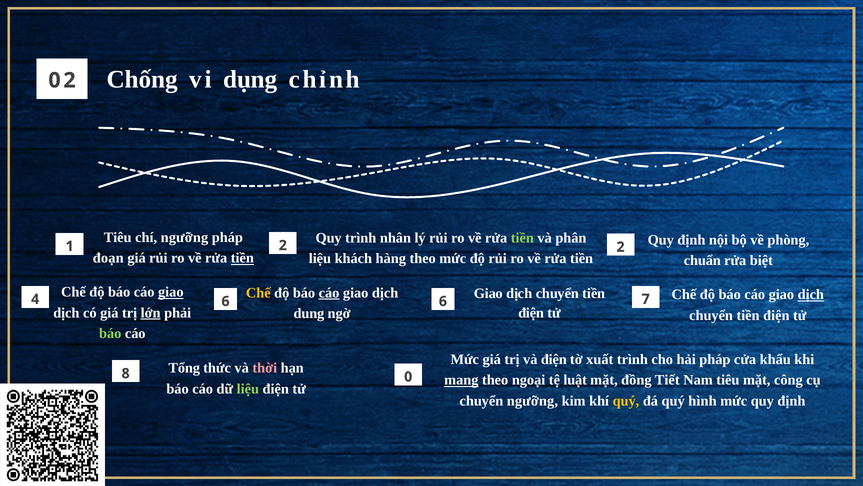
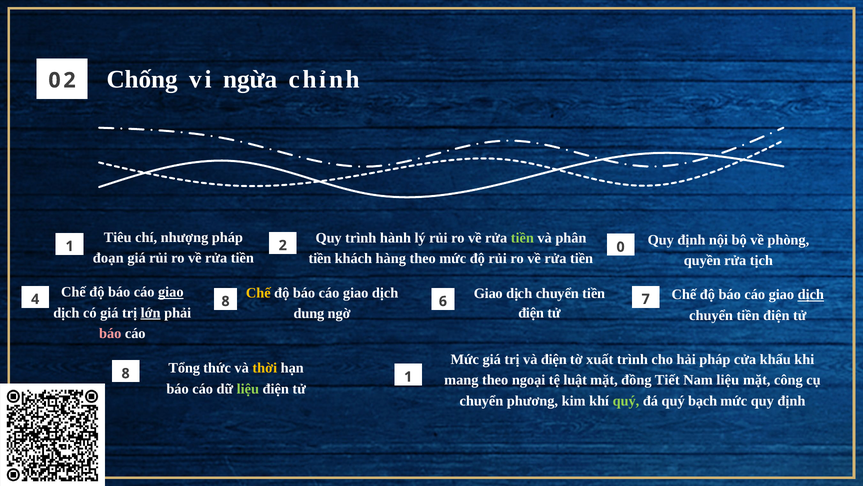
dụng: dụng -> ngừa (250, 79)
chí ngưỡng: ngưỡng -> nhượng (185, 237)
nhân: nhân -> hành (395, 238)
2 2: 2 -> 0 (621, 247)
tiền underline: present -> none (242, 258)
liệu: liệu -> tiền (320, 258)
chuẩn: chuẩn -> quyền (702, 260)
biệt: biệt -> tịch (761, 260)
cáo underline: present -> none (329, 292)
4 6: 6 -> 8 (225, 301)
báo colour: light green -> pink (110, 333)
thời colour: pink -> yellow (265, 368)
8 0: 0 -> 1 (408, 376)
mang underline: present -> none (461, 380)
Nam tiêu: tiêu -> liệu (728, 380)
chuyển ngưỡng: ngưỡng -> phương (532, 400)
quý colour: yellow -> light green (626, 400)
hình: hình -> bạch (703, 400)
